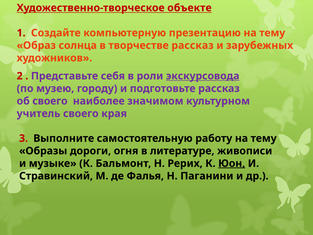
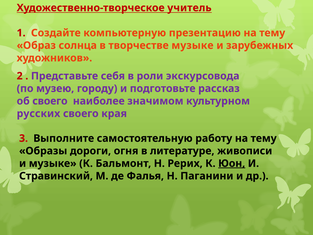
объекте: объекте -> учитель (189, 8)
творчестве рассказ: рассказ -> музыке (192, 45)
экскурсовода underline: present -> none (203, 76)
учитель: учитель -> русских (38, 113)
